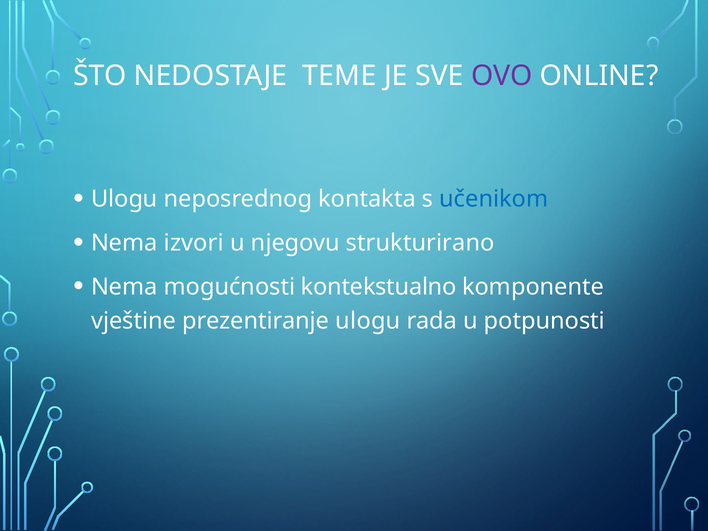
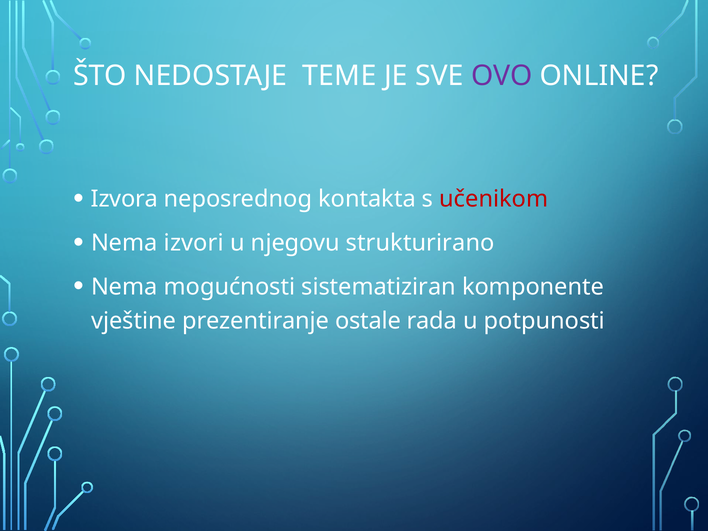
Ulogu: Ulogu -> Izvora (124, 199)
učenikom colour: blue -> red (494, 199)
kontekstualno: kontekstualno -> sistematiziran (379, 287)
prezentiranje ulogu: ulogu -> ostale (368, 321)
